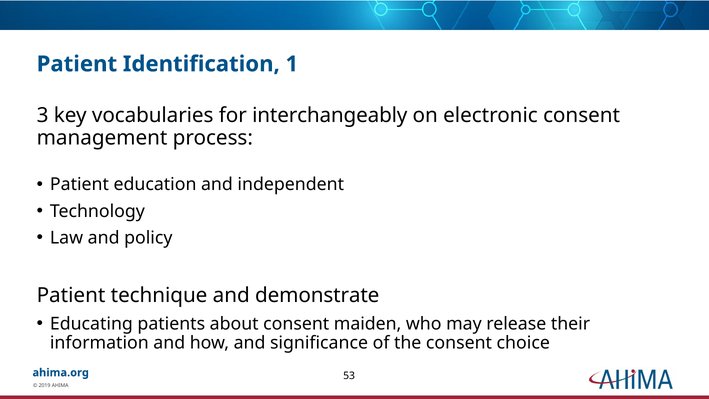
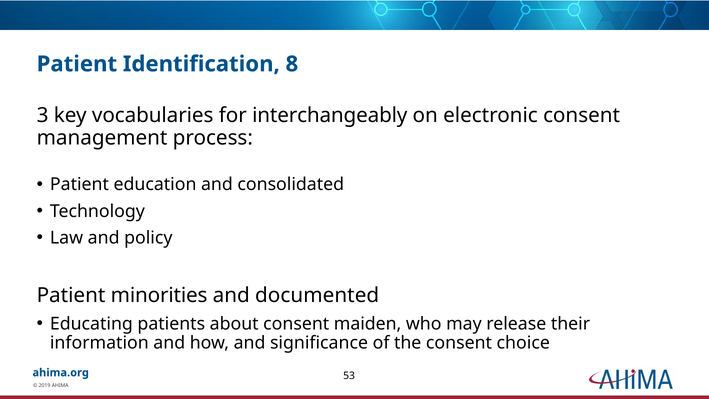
1: 1 -> 8 (292, 64)
independent: independent -> consolidated (291, 185)
technique: technique -> minorities (159, 295)
demonstrate: demonstrate -> documented (317, 295)
